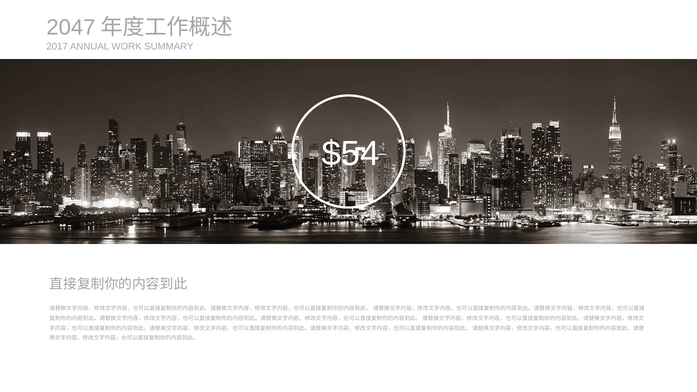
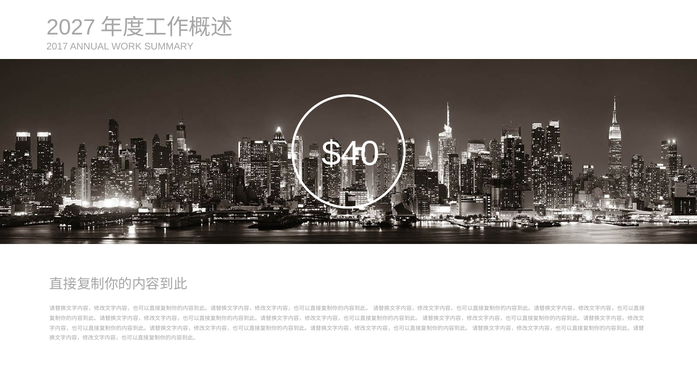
2047: 2047 -> 2027 (71, 28)
$54: $54 -> $40 (351, 154)
